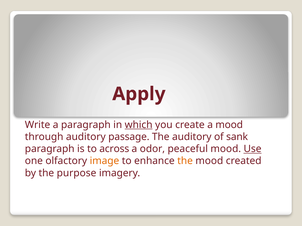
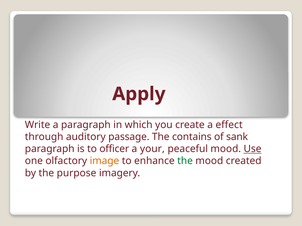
which underline: present -> none (139, 125)
a mood: mood -> effect (229, 125)
The auditory: auditory -> contains (192, 137)
across: across -> officer (114, 149)
odor: odor -> your (152, 149)
the colour: orange -> green (185, 161)
